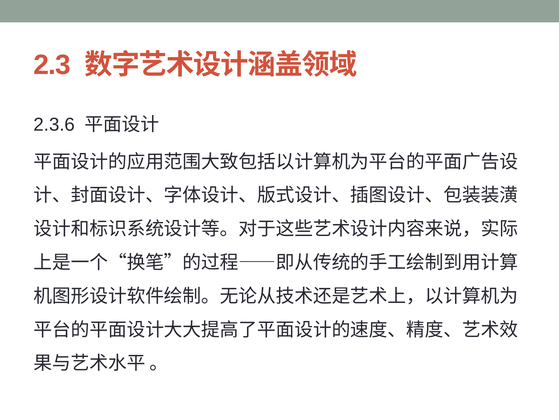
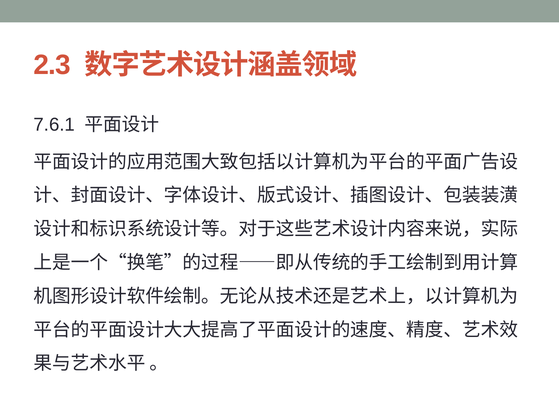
2.3.6: 2.3.6 -> 7.6.1 (54, 124)
